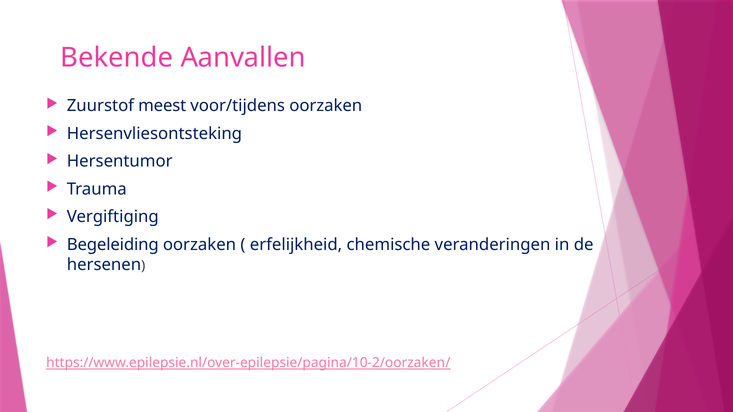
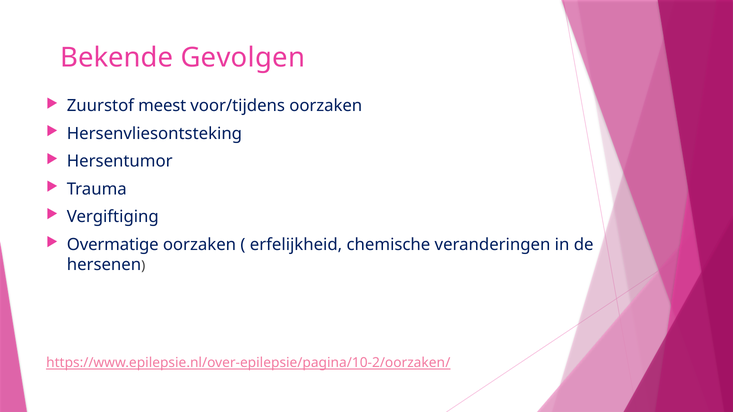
Aanvallen: Aanvallen -> Gevolgen (243, 58)
Begeleiding: Begeleiding -> Overmatige (113, 245)
